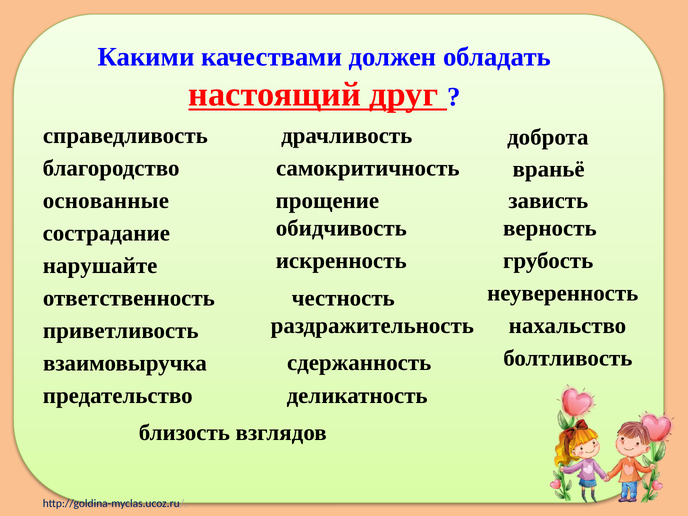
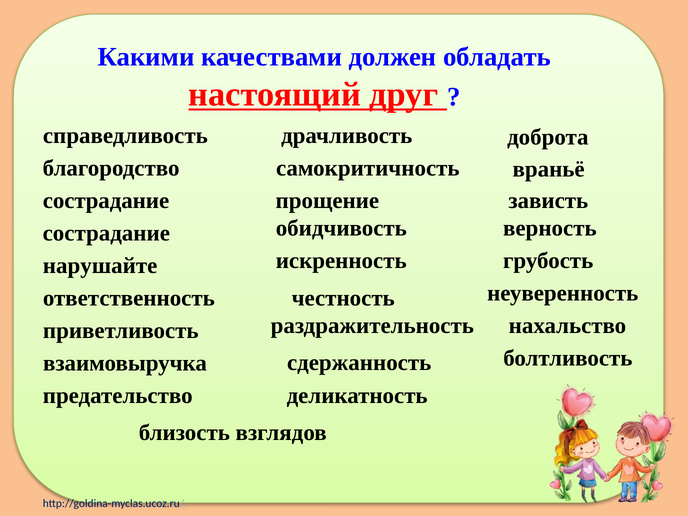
основанные: основанные -> сострадание (106, 201)
